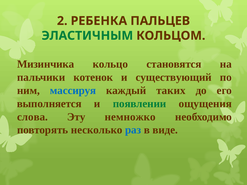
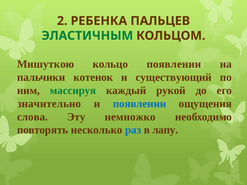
Мизинчика: Мизинчика -> Мишуткою (46, 64)
кольцо становятся: становятся -> появлении (174, 64)
массируя colour: blue -> green (73, 91)
таких: таких -> рукой (171, 91)
выполняется: выполняется -> значительно (49, 104)
появлении colour: green -> blue (140, 104)
виде: виде -> лапу (165, 130)
